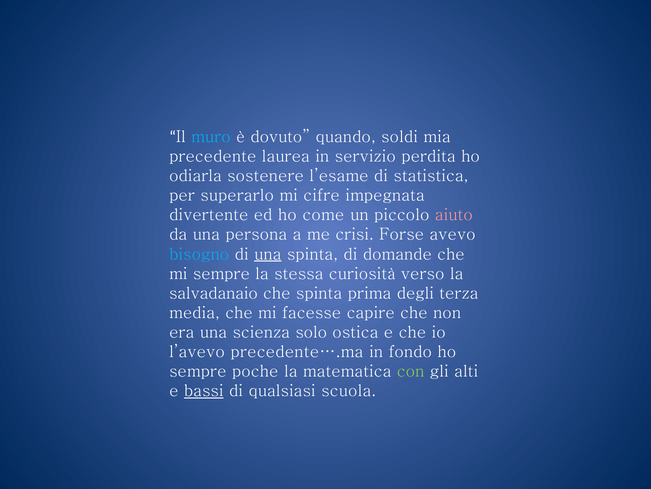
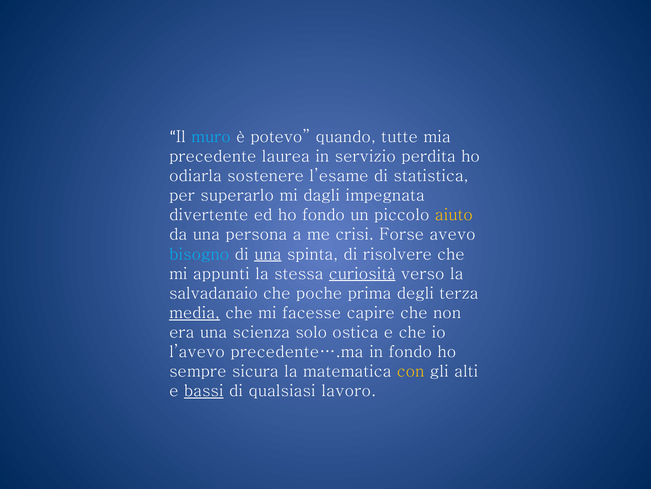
dovuto: dovuto -> potevo (280, 137)
soldi: soldi -> tutte (400, 137)
cifre: cifre -> dagli (322, 195)
ho come: come -> fondo (324, 215)
aiuto colour: pink -> yellow (454, 215)
domande: domande -> risolvere (397, 254)
mi sempre: sempre -> appunti (221, 273)
curiosità underline: none -> present (362, 273)
che spinta: spinta -> poche (319, 293)
media underline: none -> present (194, 312)
poche: poche -> sicura (255, 371)
con colour: light green -> yellow (411, 371)
scuola: scuola -> lavoro (349, 390)
